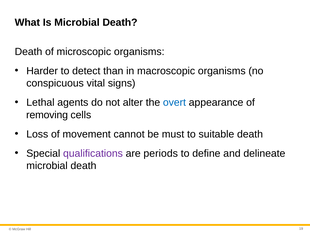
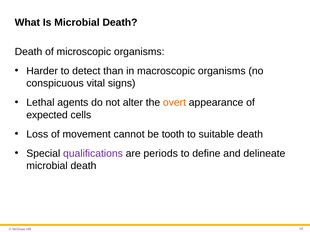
overt colour: blue -> orange (174, 103)
removing: removing -> expected (47, 115)
must: must -> tooth (173, 134)
